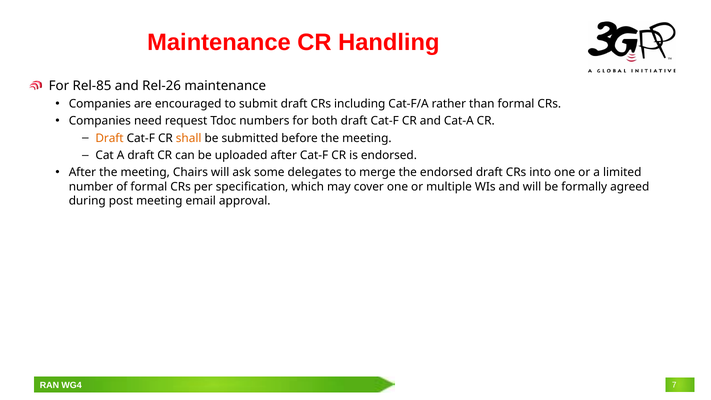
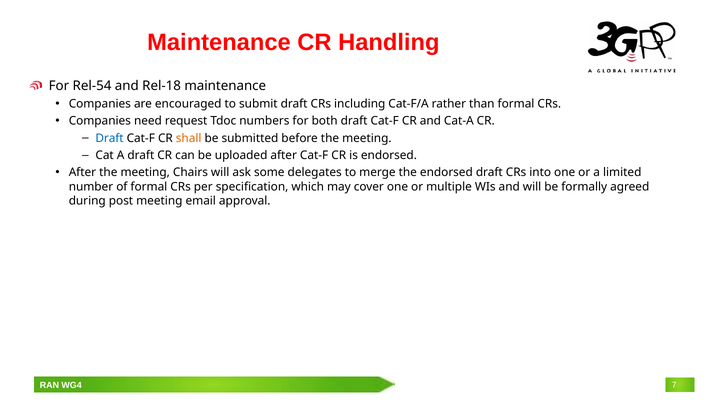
Rel-85: Rel-85 -> Rel-54 (92, 86)
Rel-26: Rel-26 -> Rel-18 (162, 86)
Draft colour: orange -> blue (110, 138)
